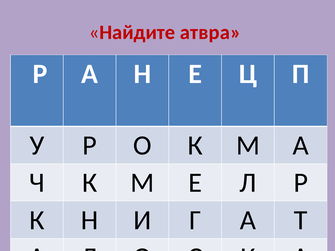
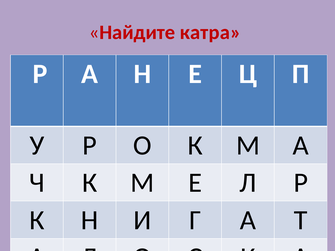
атвра: атвра -> катра (210, 32)
